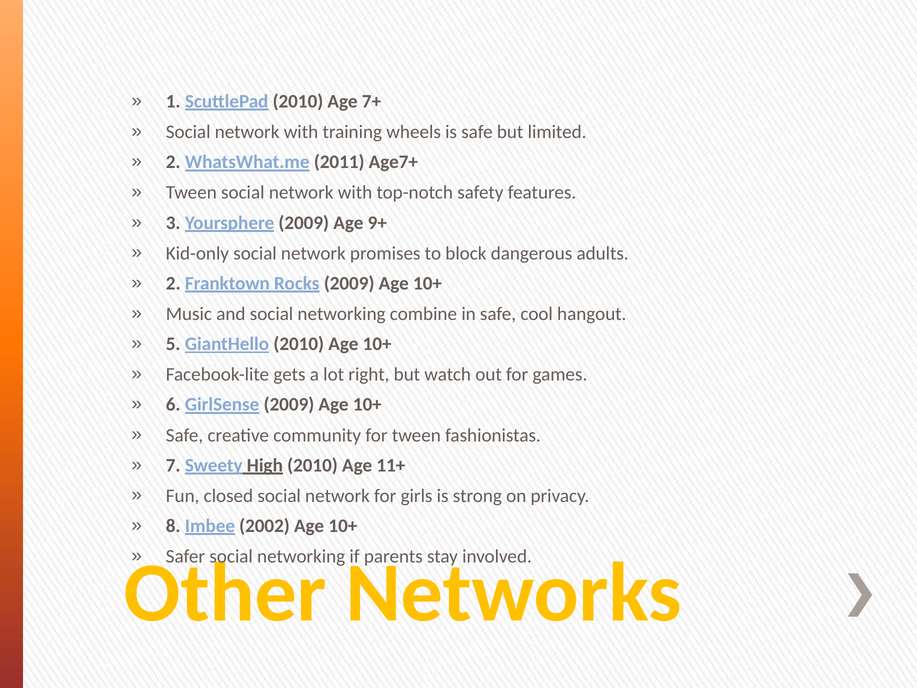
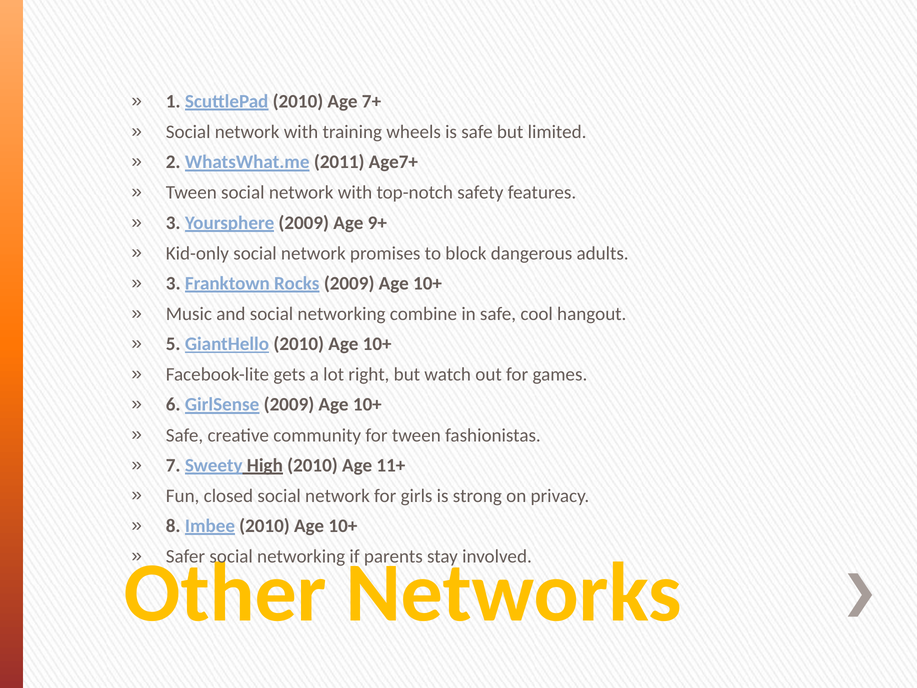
2: 2 -> 3 (173, 283)
Imbee 2002: 2002 -> 2010 (264, 526)
